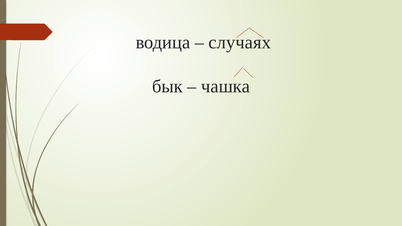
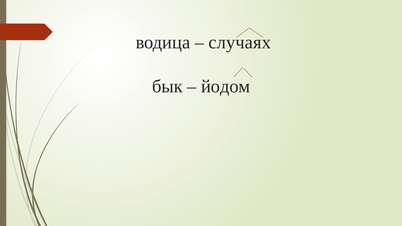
чашка: чашка -> йодом (226, 87)
